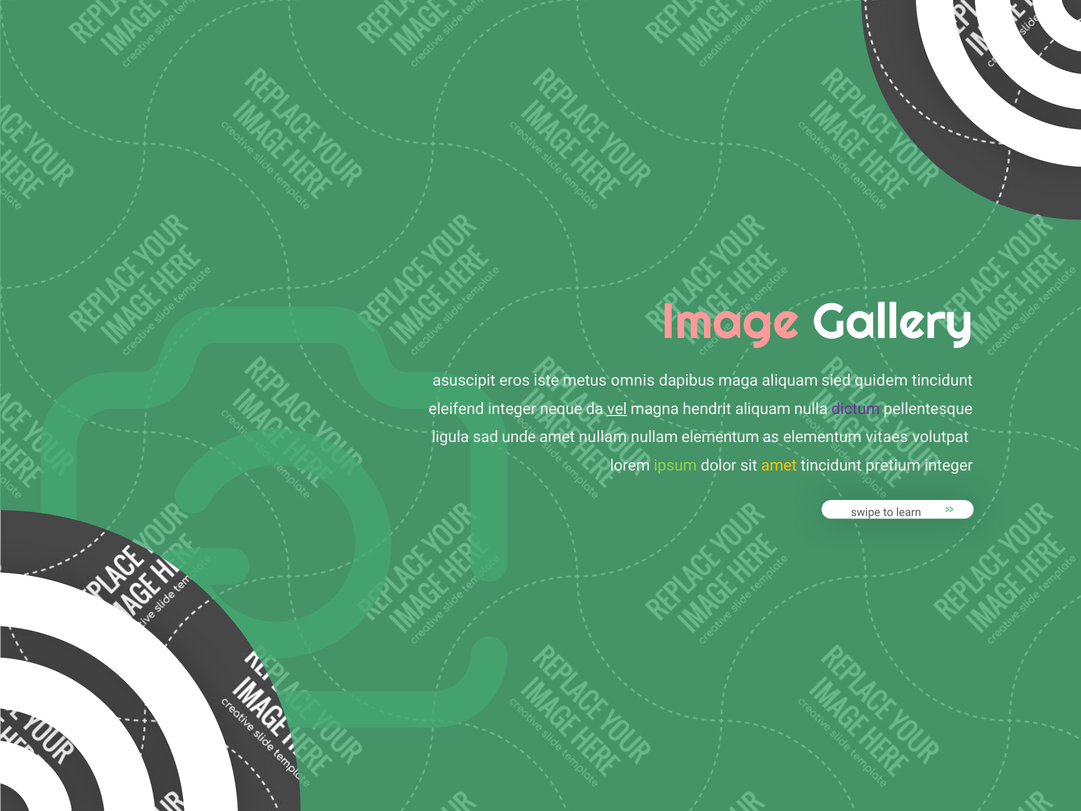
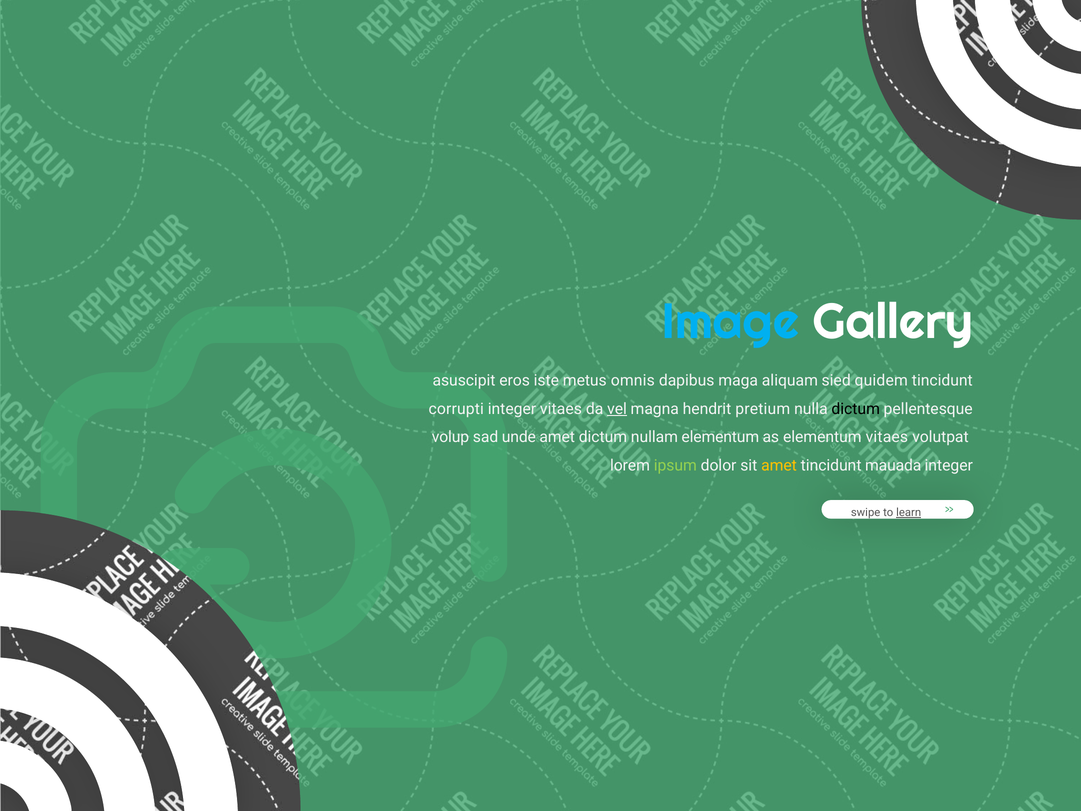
Image colour: pink -> light blue (730, 322)
eleifend: eleifend -> corrupti (456, 409)
integer neque: neque -> vitaes (561, 409)
hendrit aliquam: aliquam -> pretium (763, 409)
dictum colour: purple -> black (856, 409)
ligula: ligula -> volup (450, 437)
amet nullam: nullam -> dictum (603, 437)
pretium: pretium -> mauada (893, 466)
learn underline: none -> present (909, 513)
